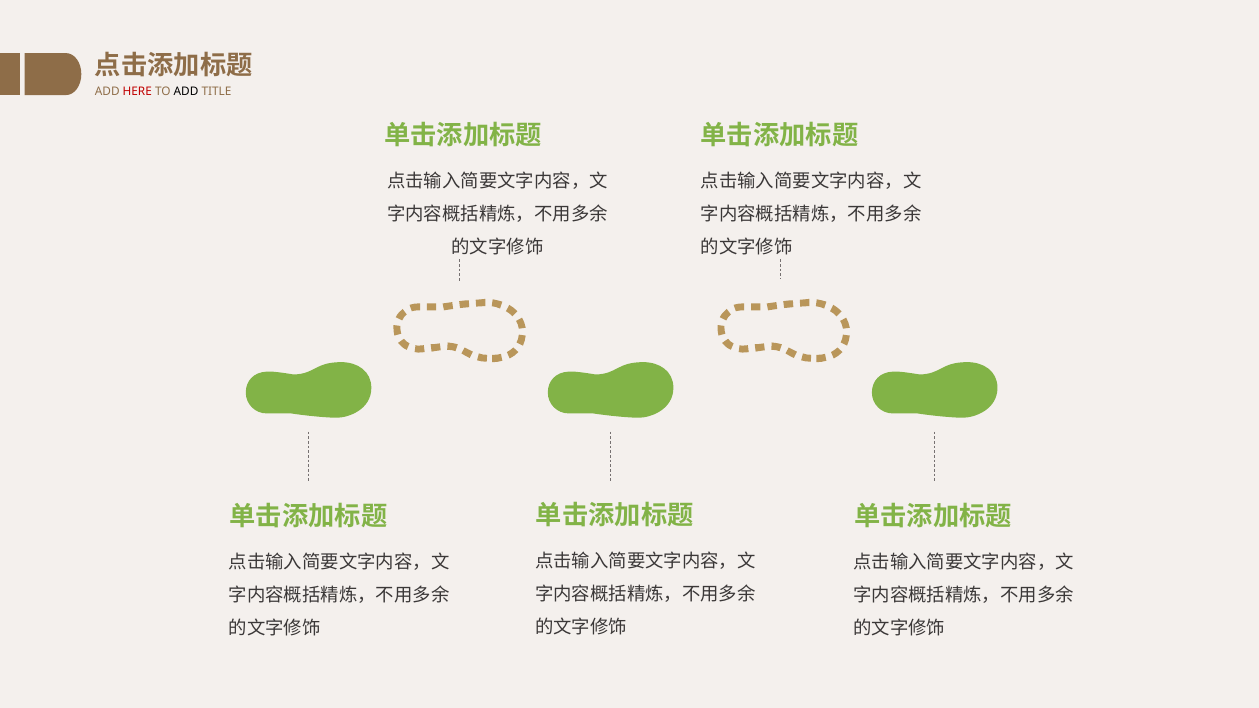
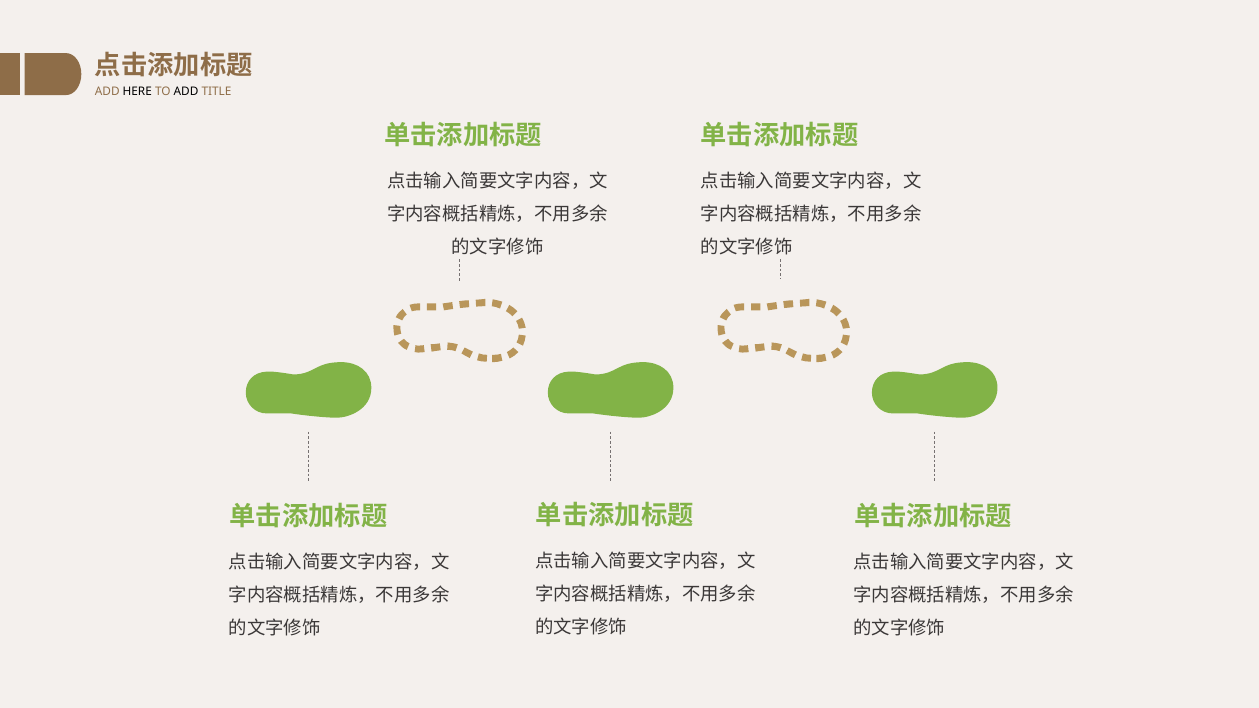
HERE colour: red -> black (137, 91)
